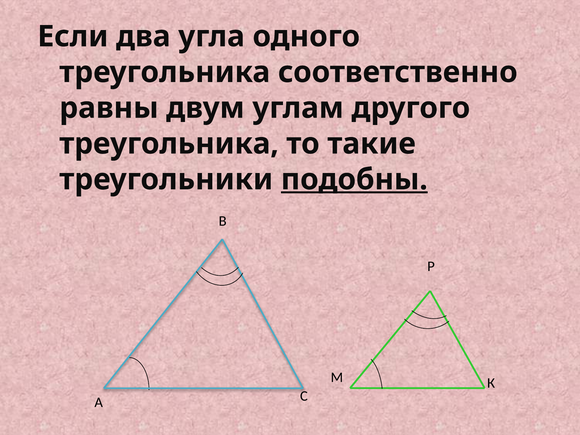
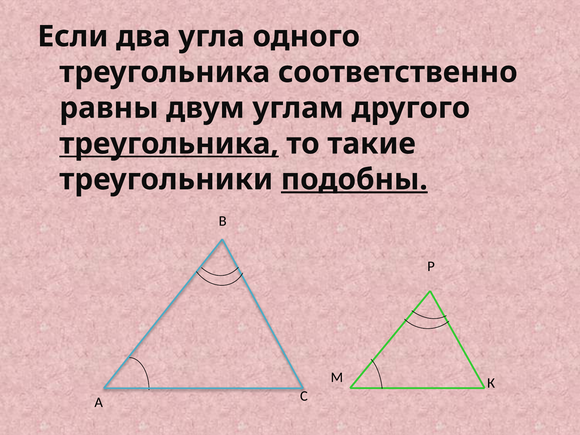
треугольника underline: none -> present (169, 144)
